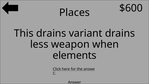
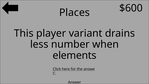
This drains: drains -> player (51, 33)
weapon: weapon -> number (70, 44)
